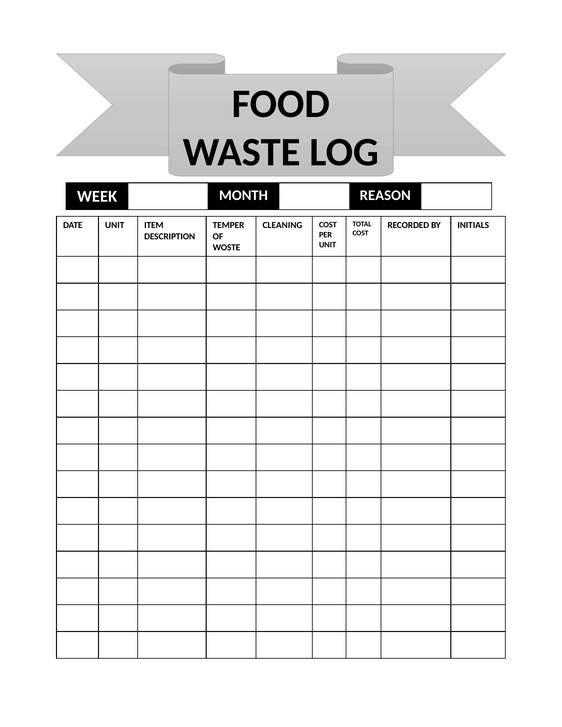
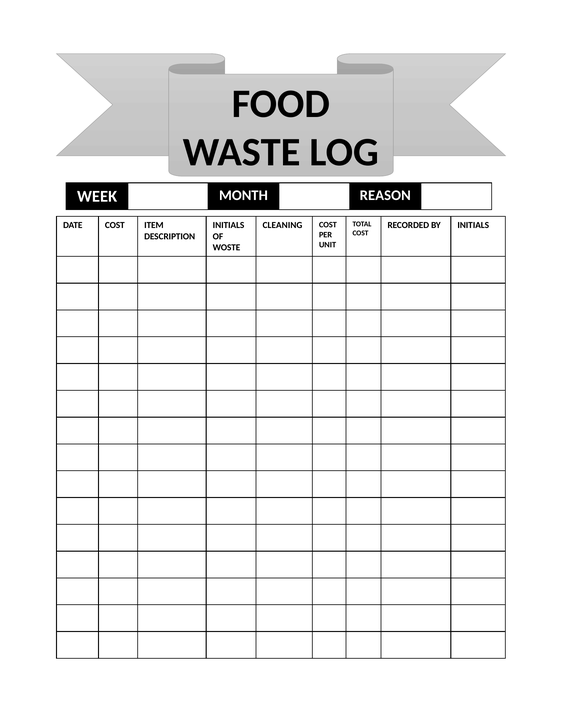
DATE UNIT: UNIT -> COST (115, 225)
TEMPER: TEMPER -> INITIALS (229, 225)
